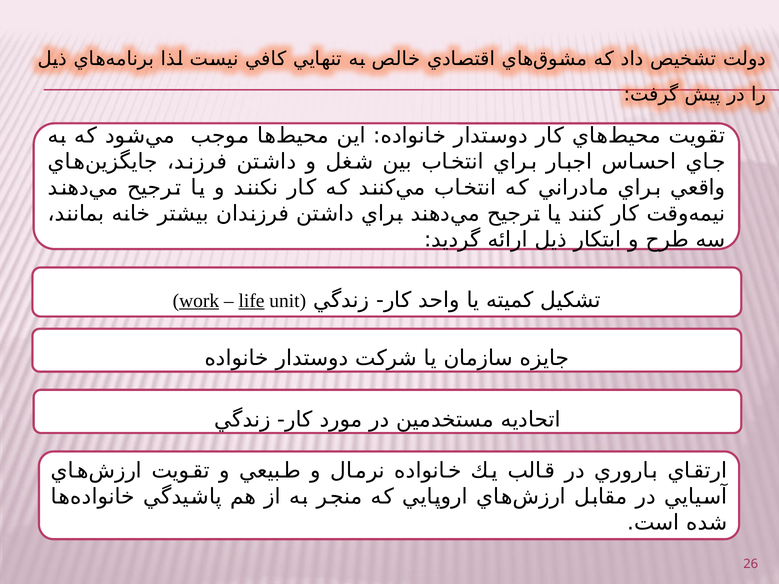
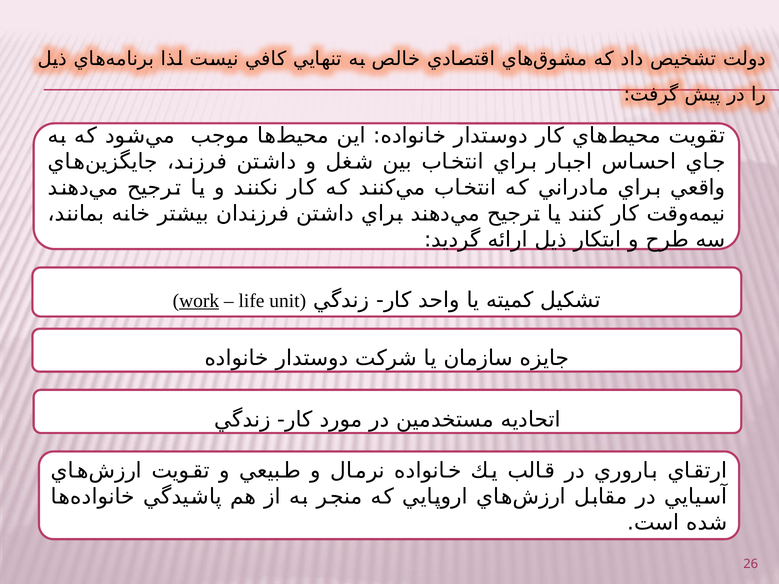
life underline: present -> none (252, 301)
